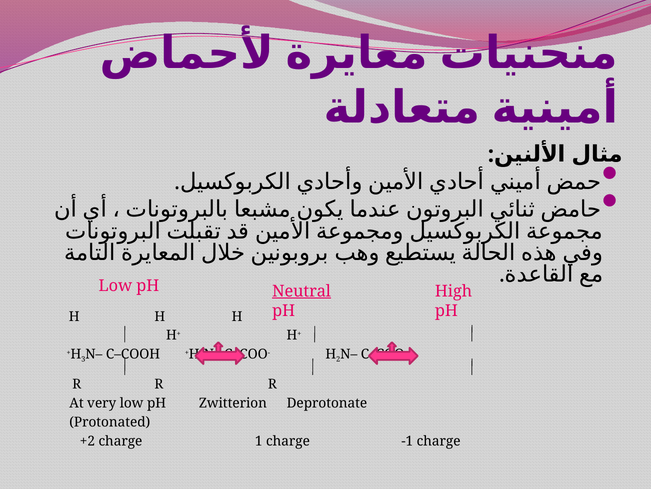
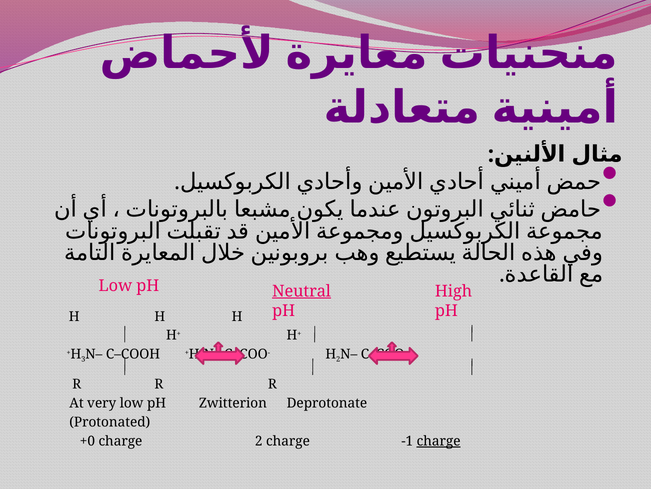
+2: +2 -> +0 (87, 440)
charge 1: 1 -> 2 (259, 440)
charge underline: none -> present (439, 440)
